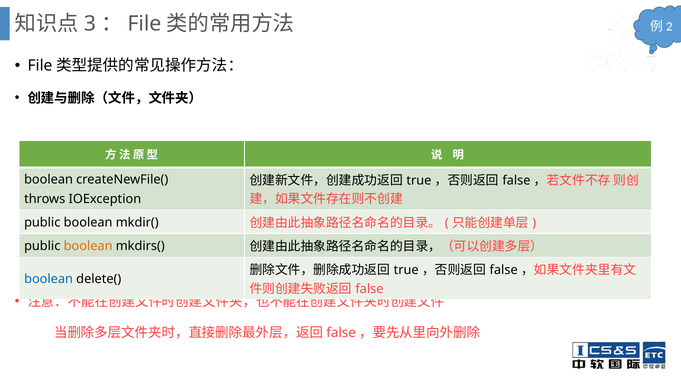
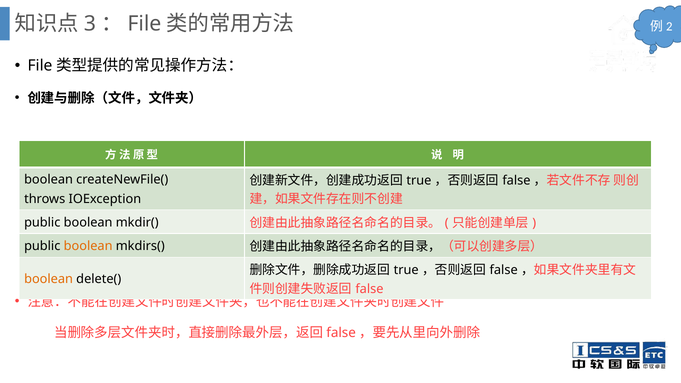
boolean colour: blue -> orange (49, 279)
